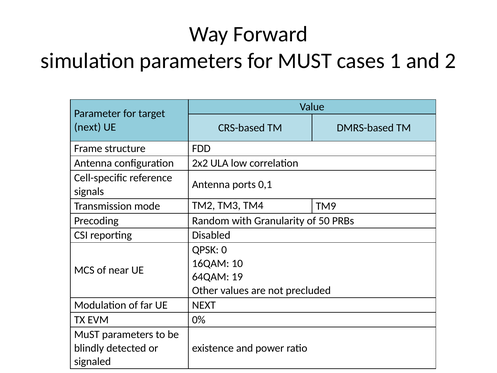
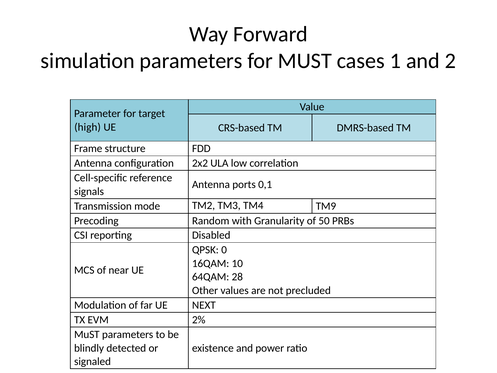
next: next -> high (88, 127)
19: 19 -> 28 (237, 277)
0%: 0% -> 2% (199, 320)
